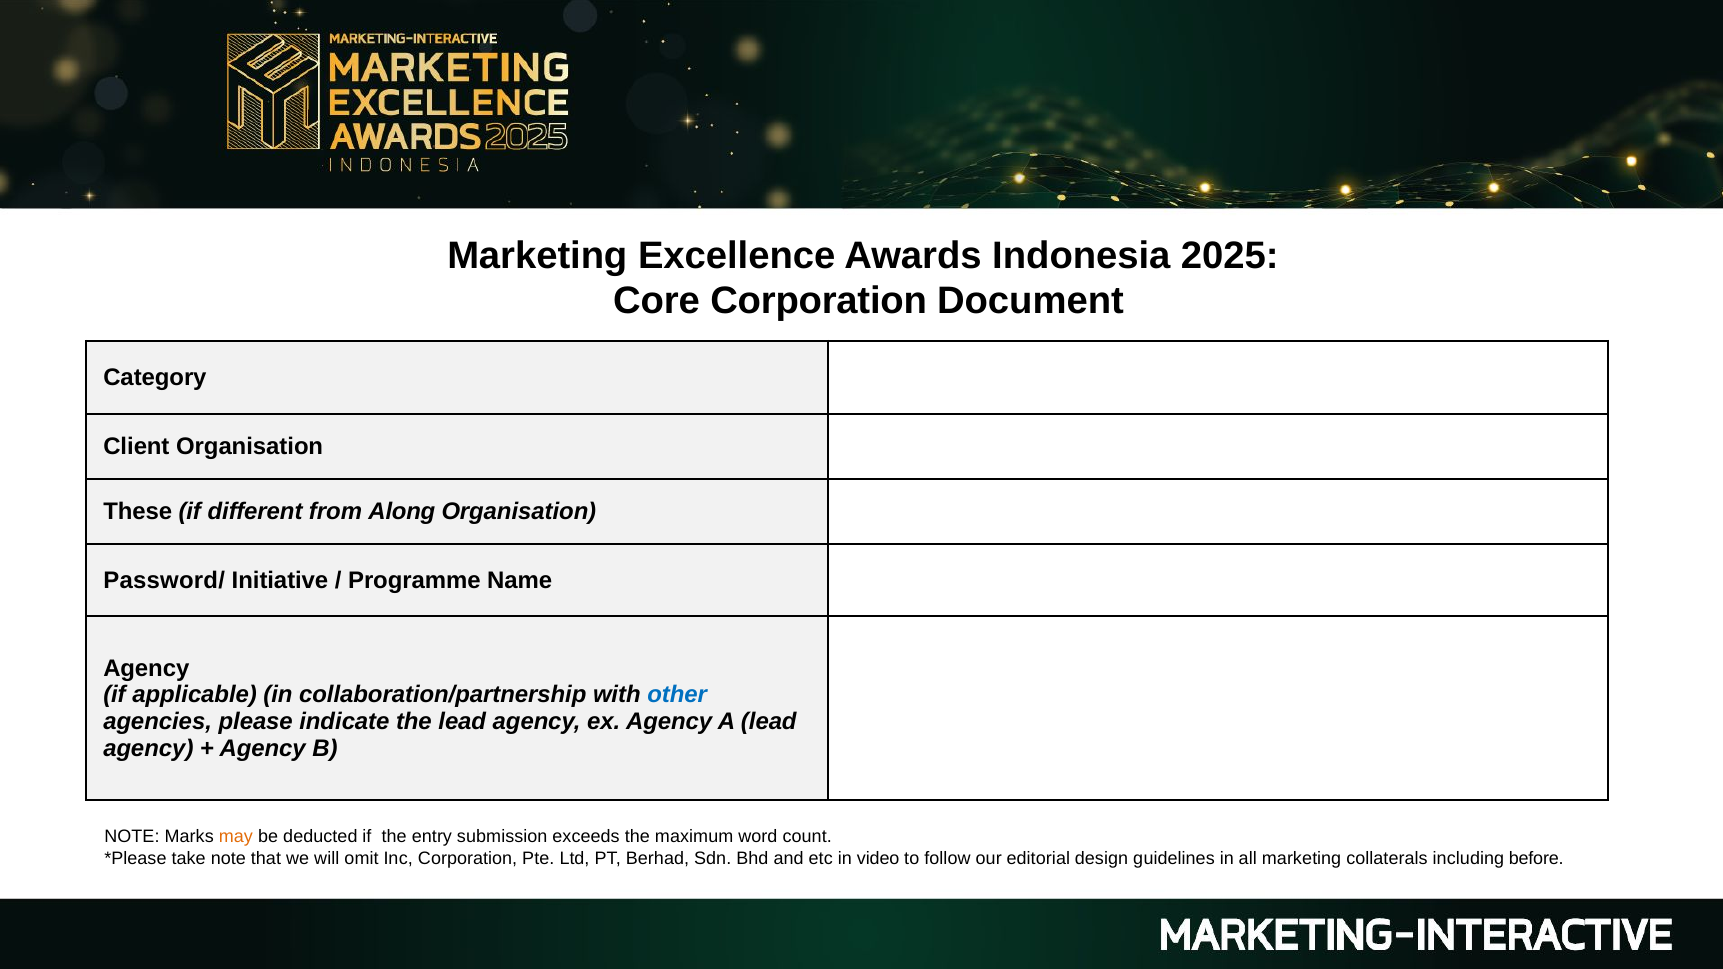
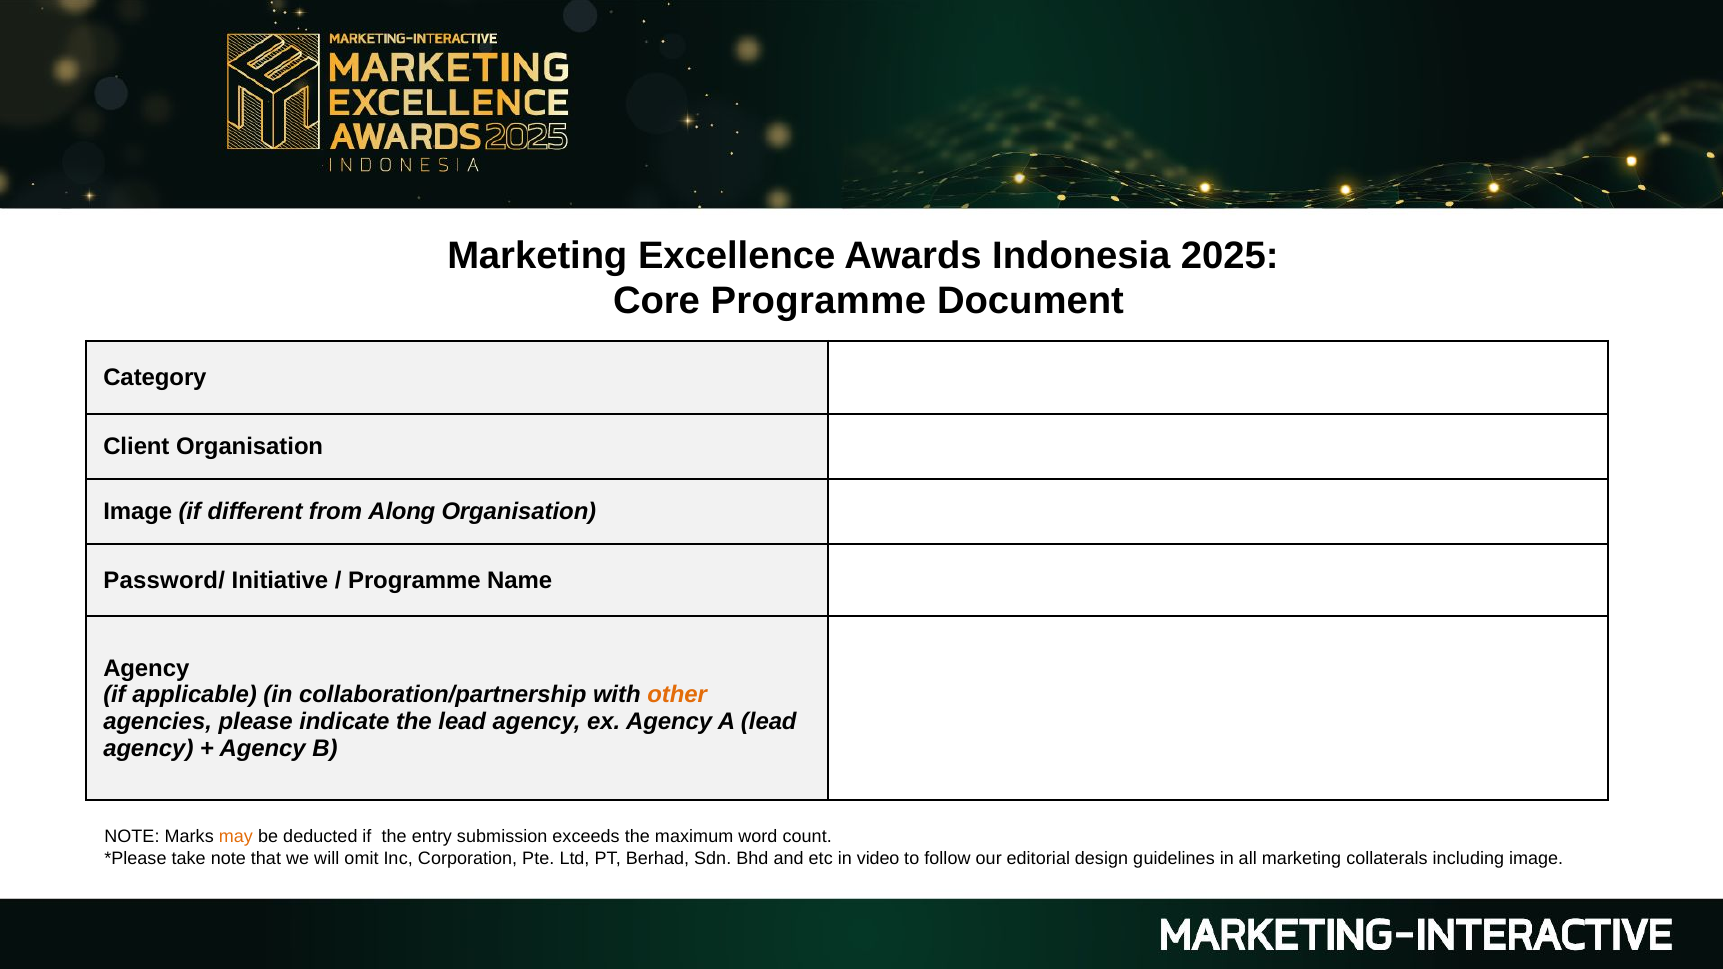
Core Corporation: Corporation -> Programme (818, 301)
These: These -> Image (138, 512)
other colour: blue -> orange (677, 695)
including before: before -> image (1536, 859)
